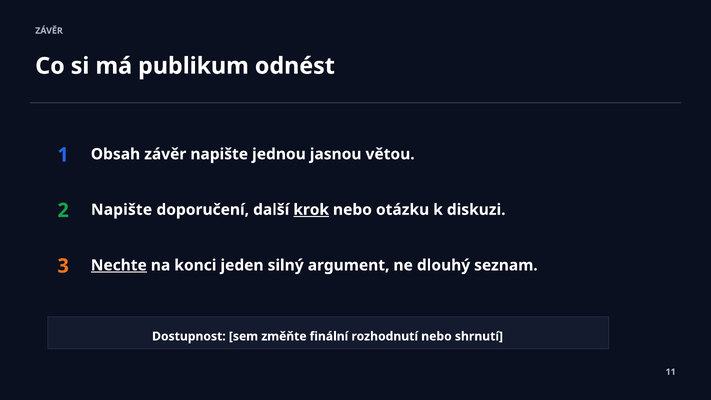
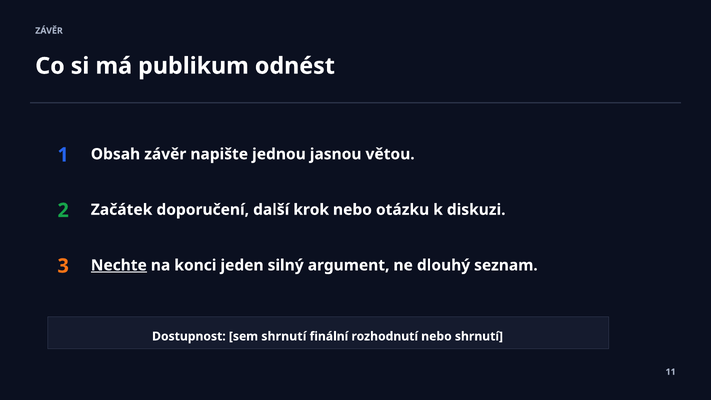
2 Napište: Napište -> Začátek (122, 210)
krok underline: present -> none (311, 210)
sem změňte: změňte -> shrnutí (284, 336)
